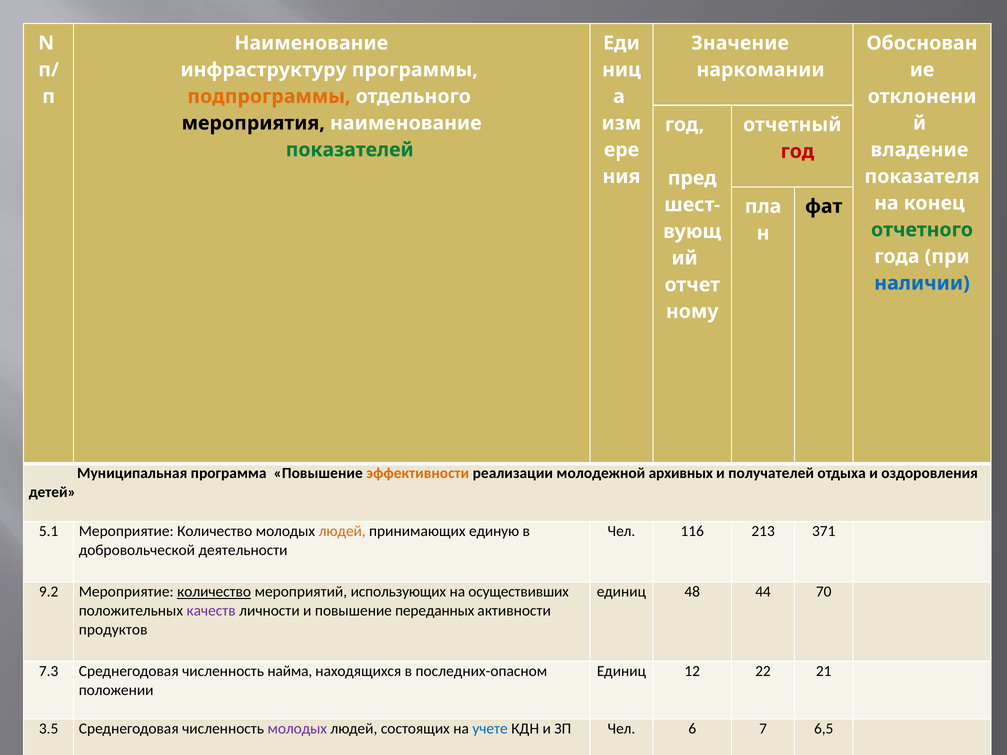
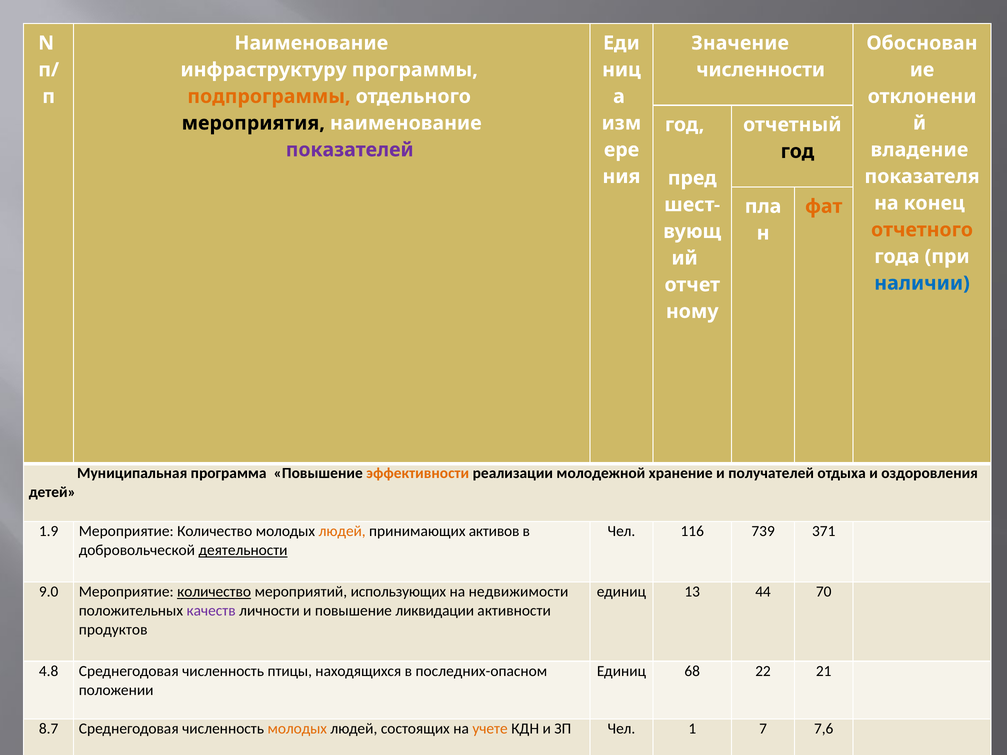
наркомании: наркомании -> численности (761, 70)
показателей colour: green -> purple (350, 150)
год colour: red -> black (797, 151)
фат colour: black -> orange (824, 206)
отчетного colour: green -> orange (922, 230)
архивных: архивных -> хранение (681, 474)
5.1: 5.1 -> 1.9 (49, 531)
единую: единую -> активов (494, 531)
213: 213 -> 739 (763, 531)
деятельности underline: none -> present (243, 550)
9.2: 9.2 -> 9.0 (49, 592)
осуществивших: осуществивших -> недвижимости (518, 592)
48: 48 -> 13 (692, 592)
переданных: переданных -> ликвидации (435, 611)
7.3: 7.3 -> 4.8 (49, 671)
найма: найма -> птицы (290, 671)
12: 12 -> 68 (692, 671)
3.5: 3.5 -> 8.7 (49, 729)
молодых colour: purple -> orange (297, 729)
учете colour: blue -> orange (490, 729)
6: 6 -> 1 (692, 729)
6,5: 6,5 -> 7,6 (824, 729)
